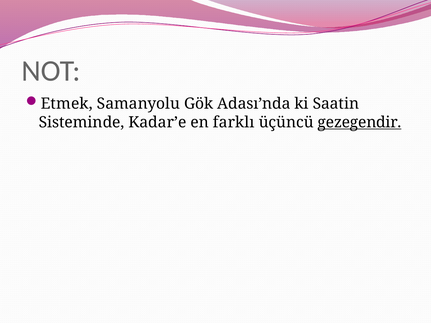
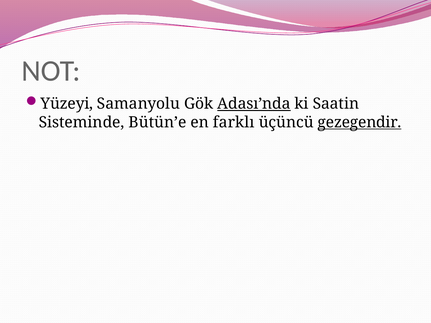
Etmek: Etmek -> Yüzeyi (67, 104)
Adası’nda underline: none -> present (254, 104)
Kadar’e: Kadar’e -> Bütün’e (158, 122)
